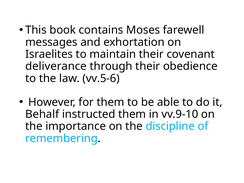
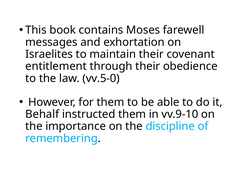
deliverance: deliverance -> entitlement (56, 66)
vv.5-6: vv.5-6 -> vv.5-0 (101, 78)
